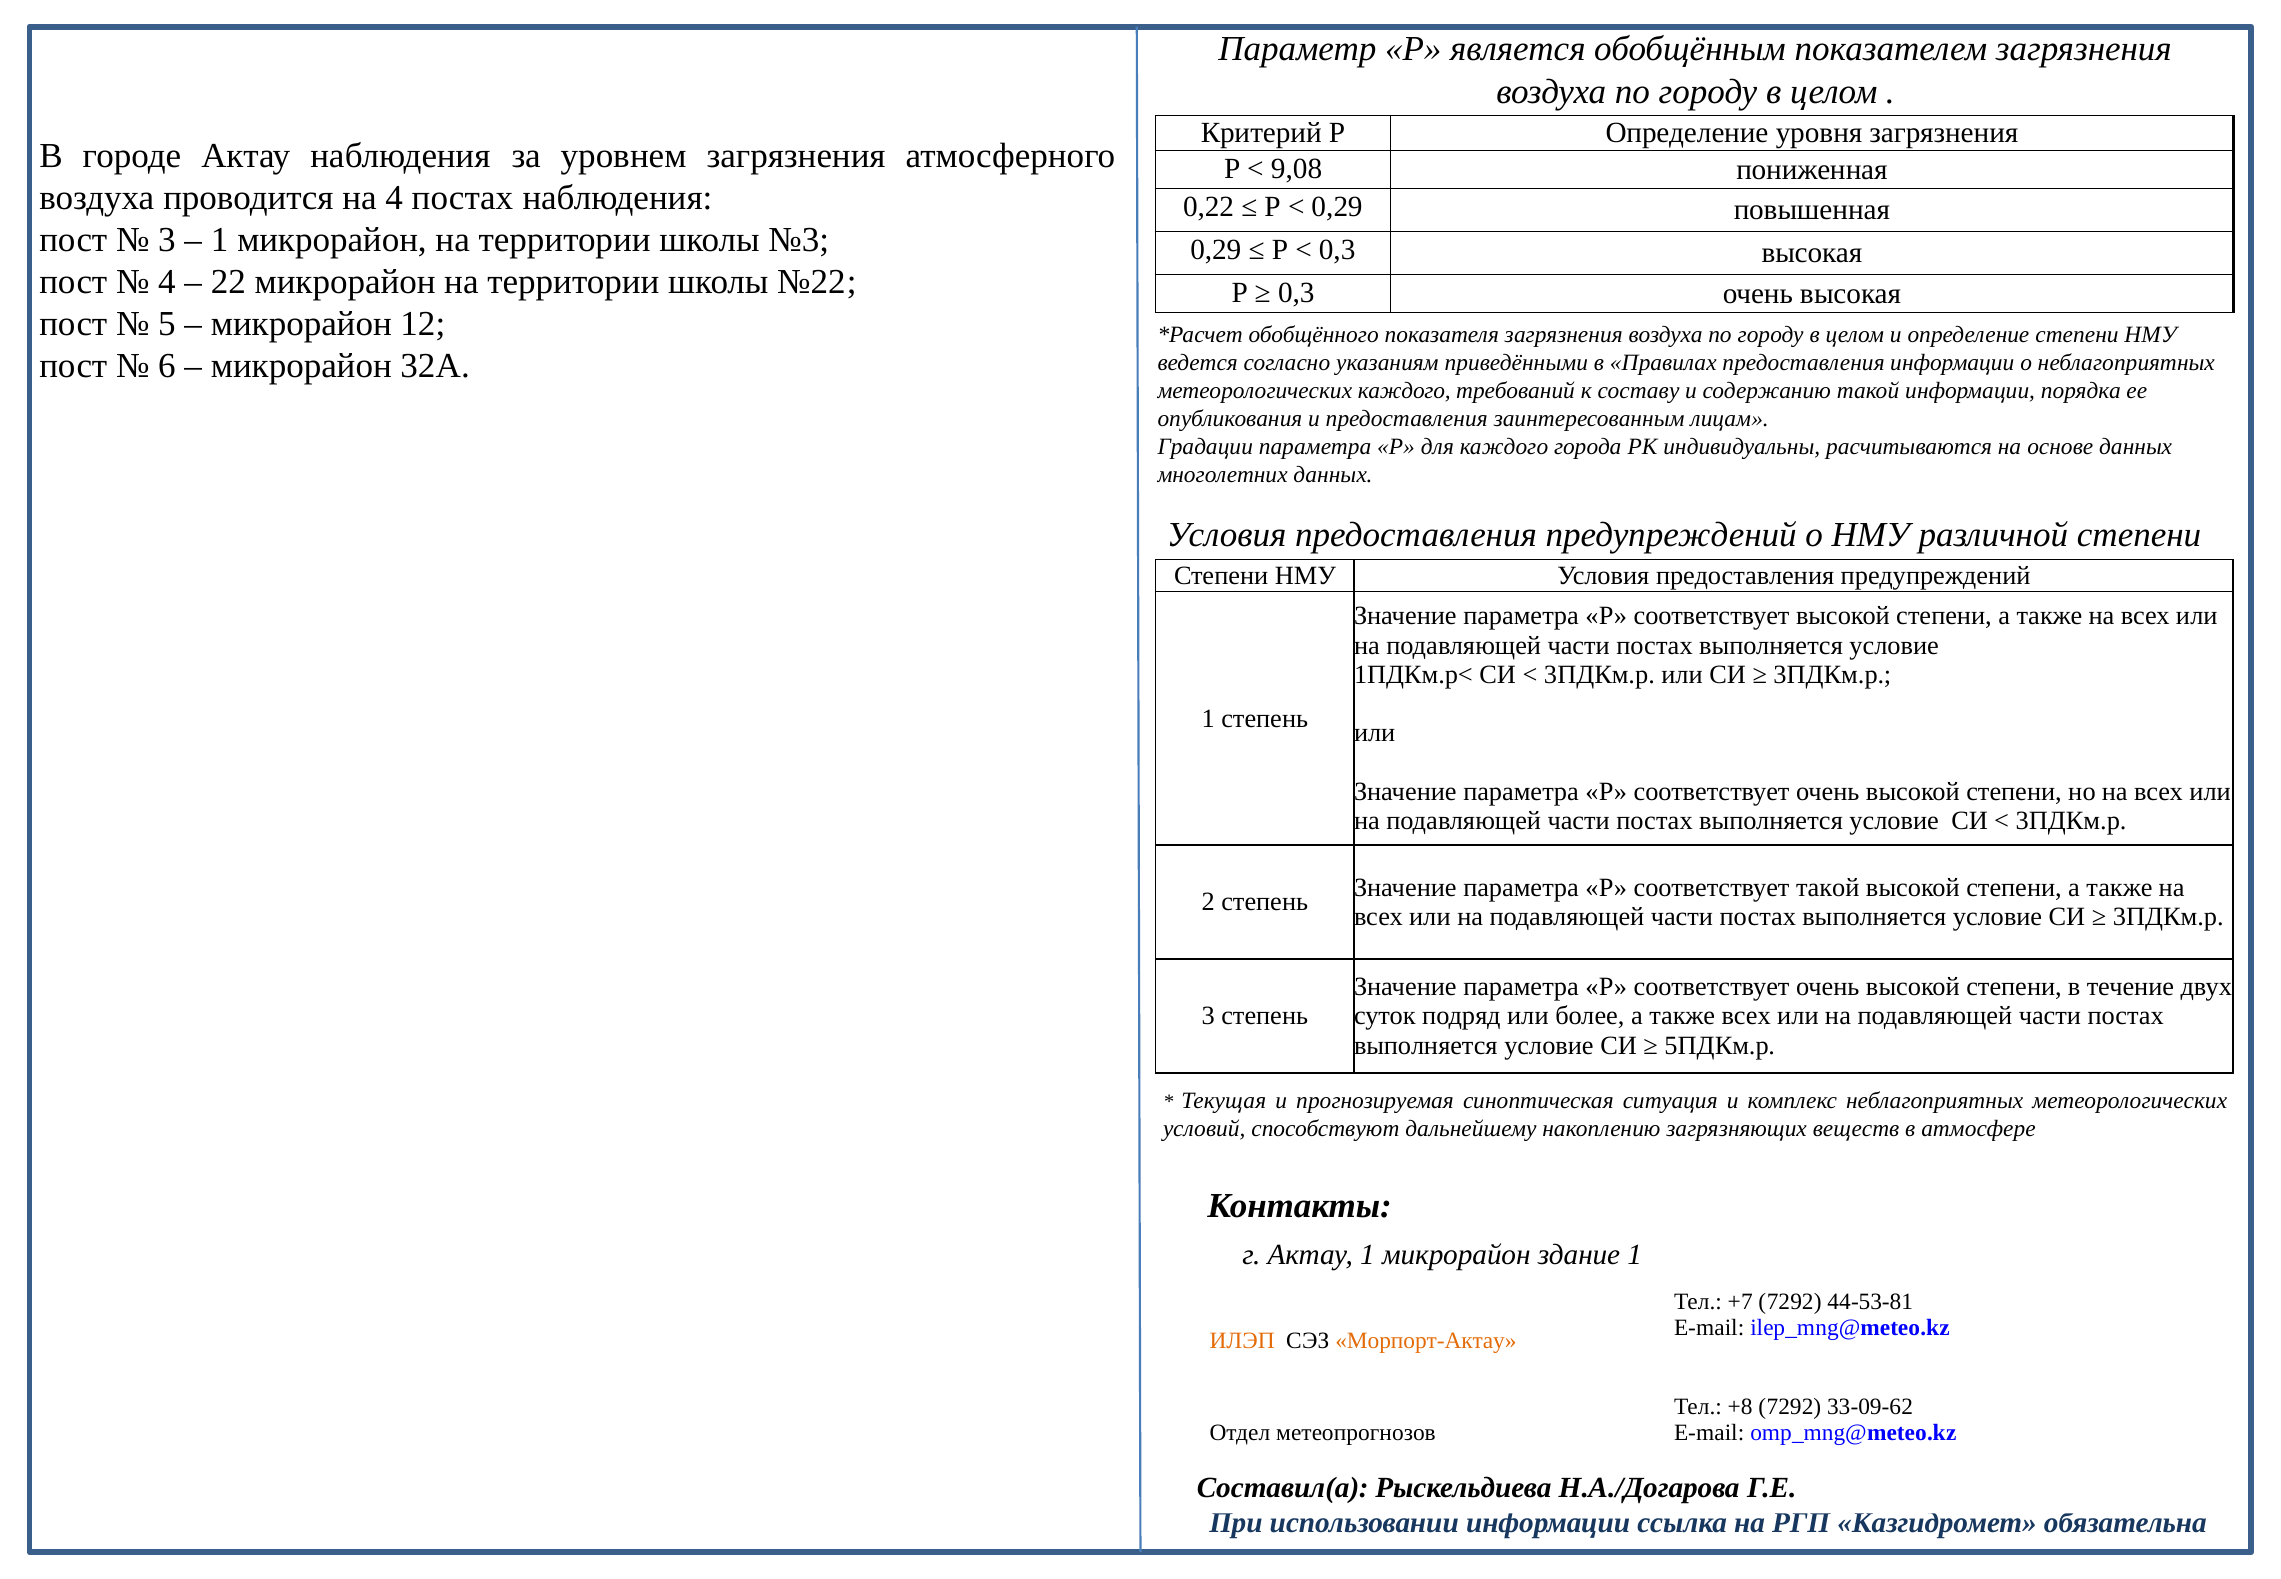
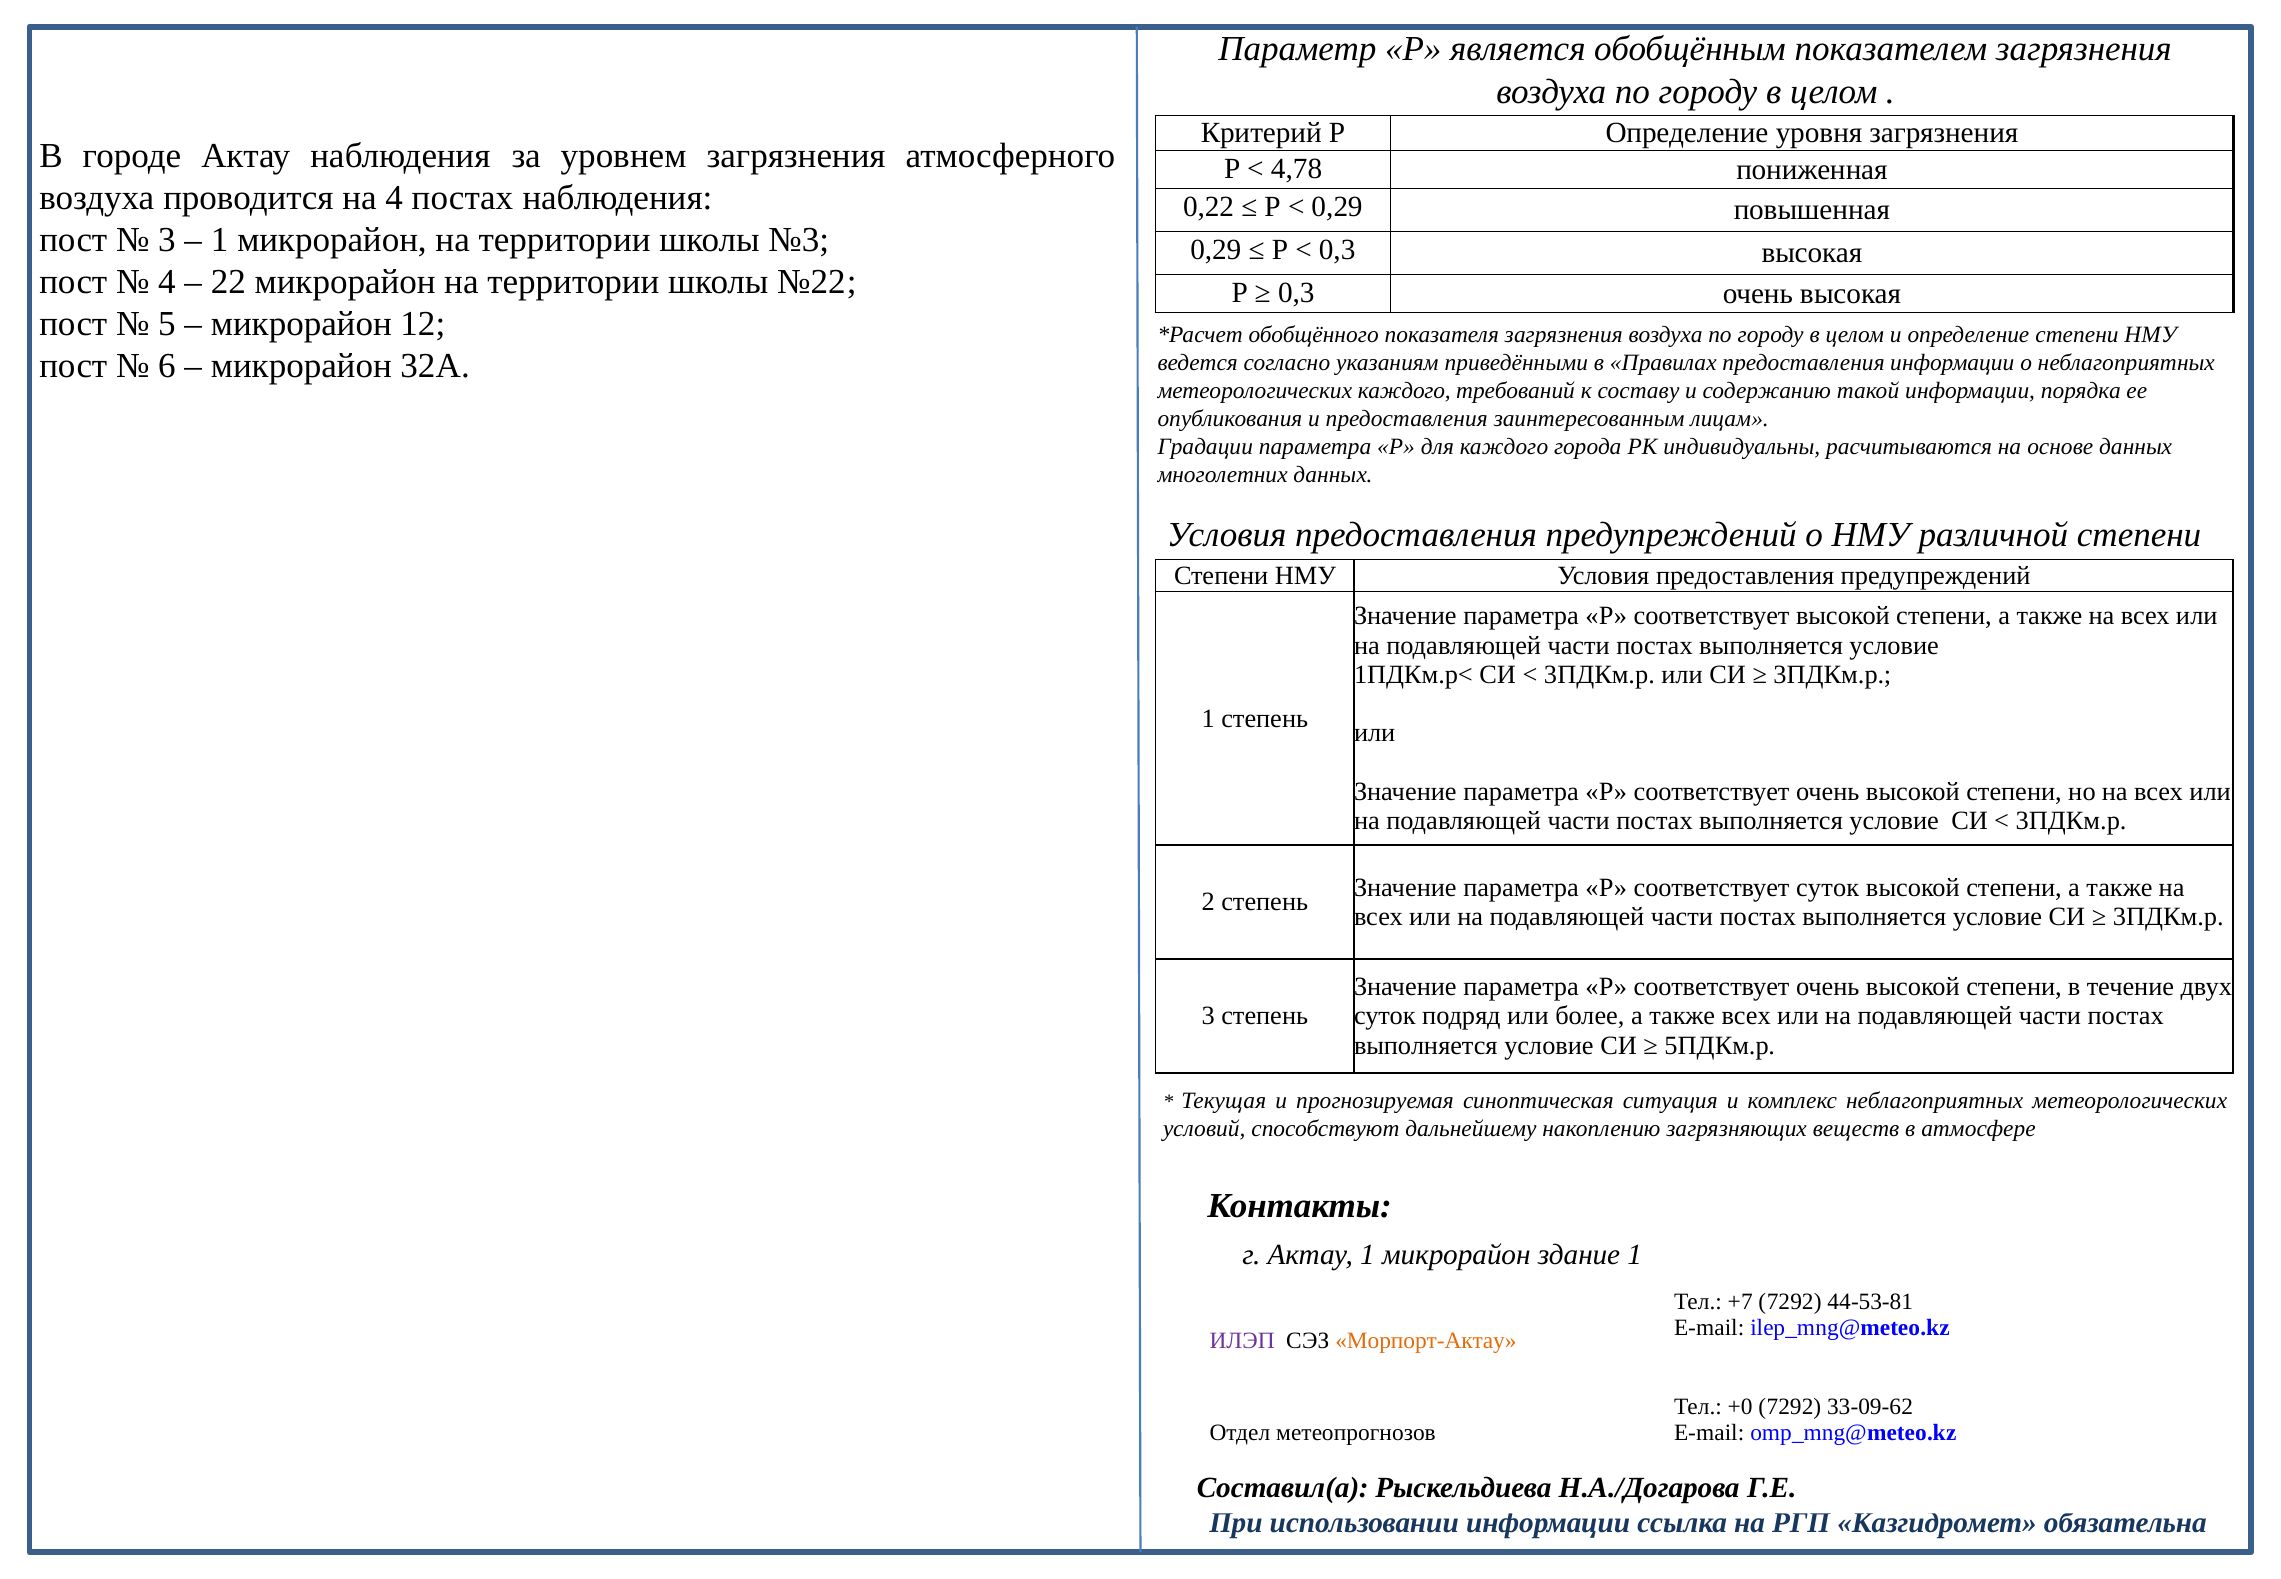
9,08: 9,08 -> 4,78 (1297, 169)
соответствует такой: такой -> суток (1828, 888)
ИЛЭП colour: orange -> purple (1242, 1341)
+8: +8 -> +0 (1740, 1407)
